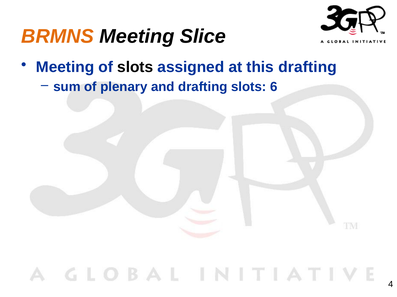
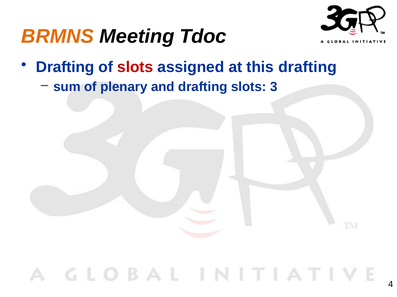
Slice: Slice -> Tdoc (203, 36)
Meeting: Meeting -> Drafting (65, 67)
slots colour: black -> red (135, 67)
6: 6 -> 3 (274, 87)
